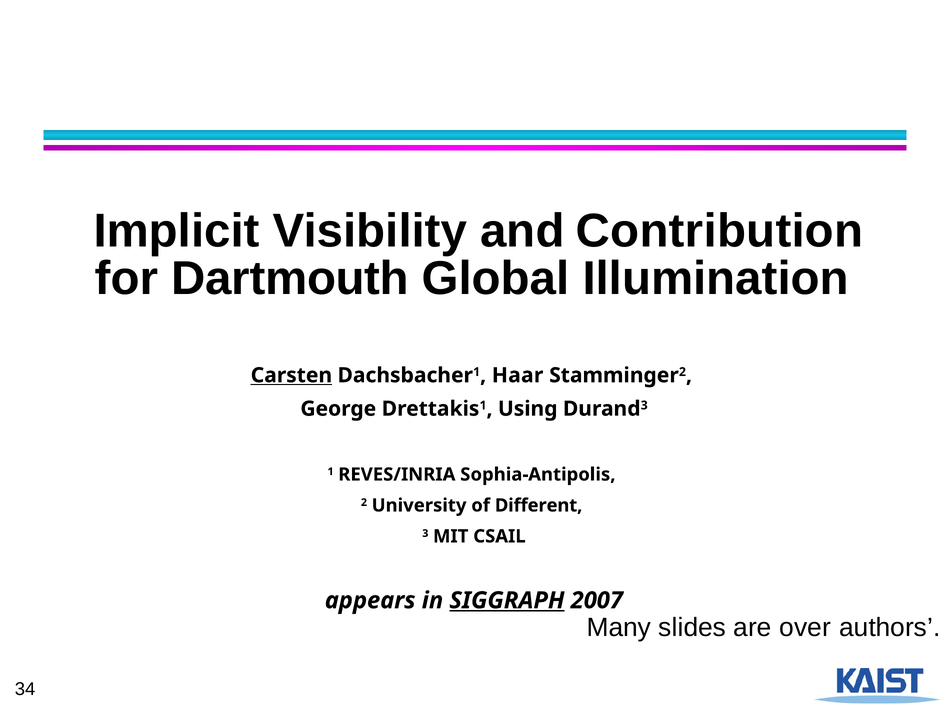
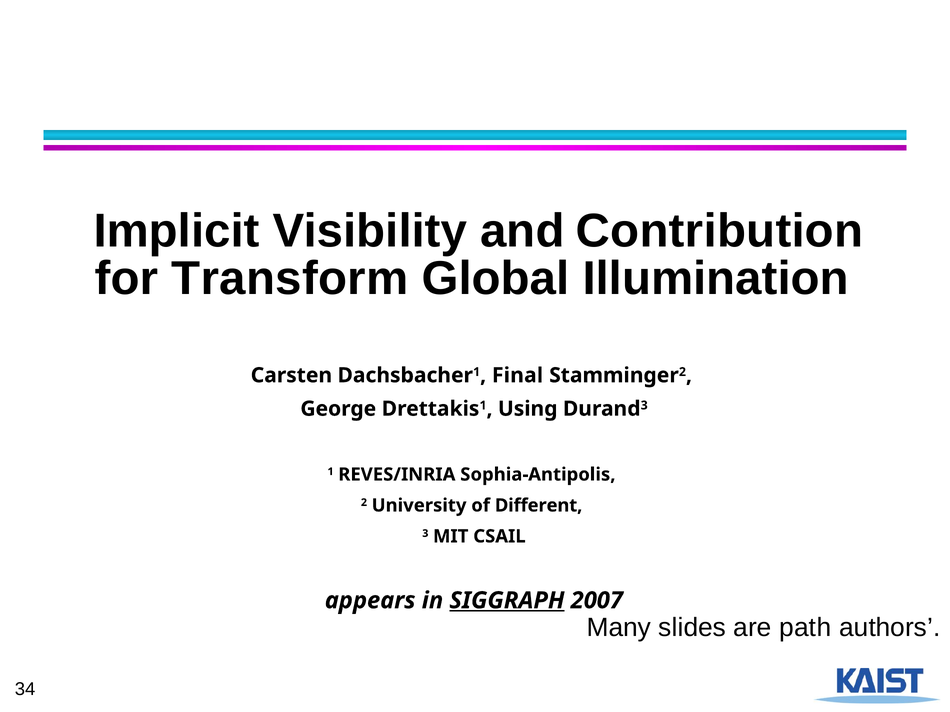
Dartmouth: Dartmouth -> Transform (290, 279)
Carsten underline: present -> none (291, 376)
Haar: Haar -> Final (518, 376)
over: over -> path (805, 628)
